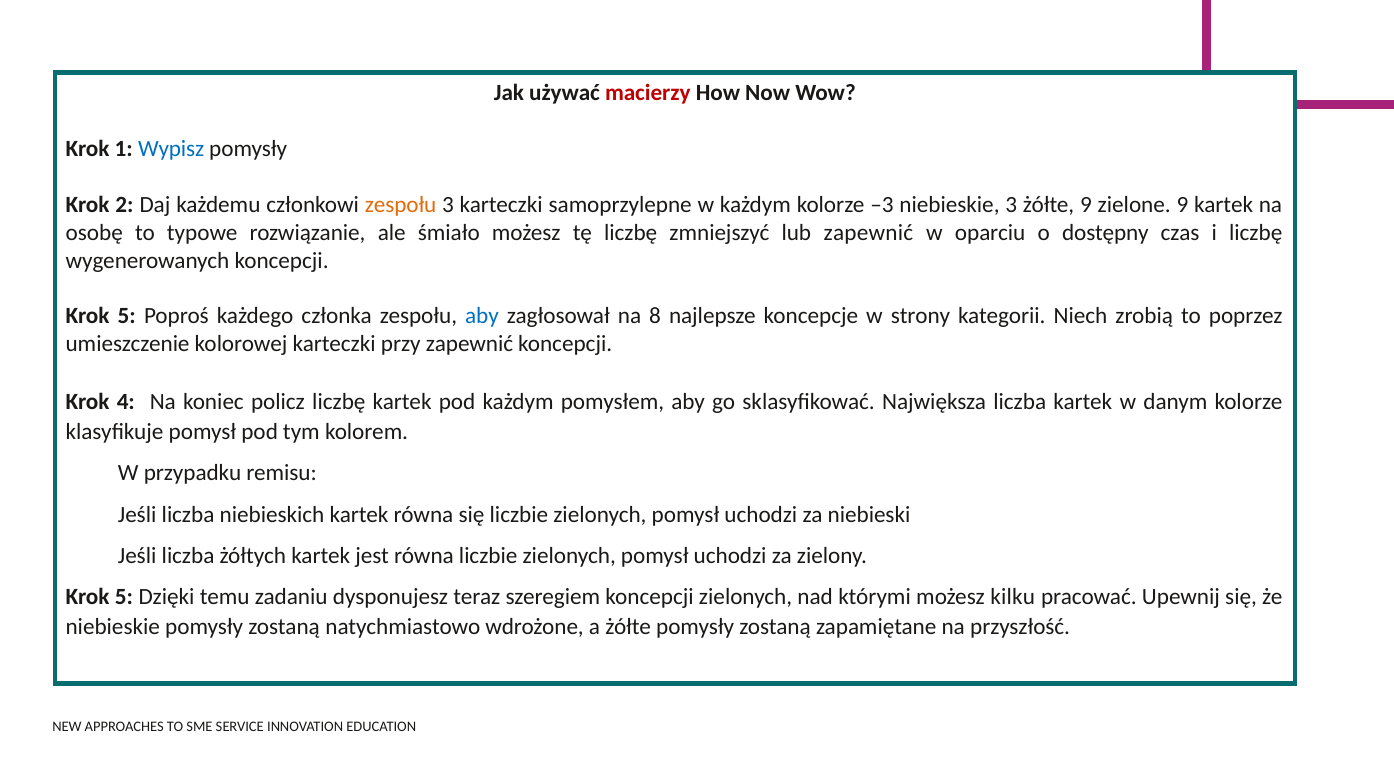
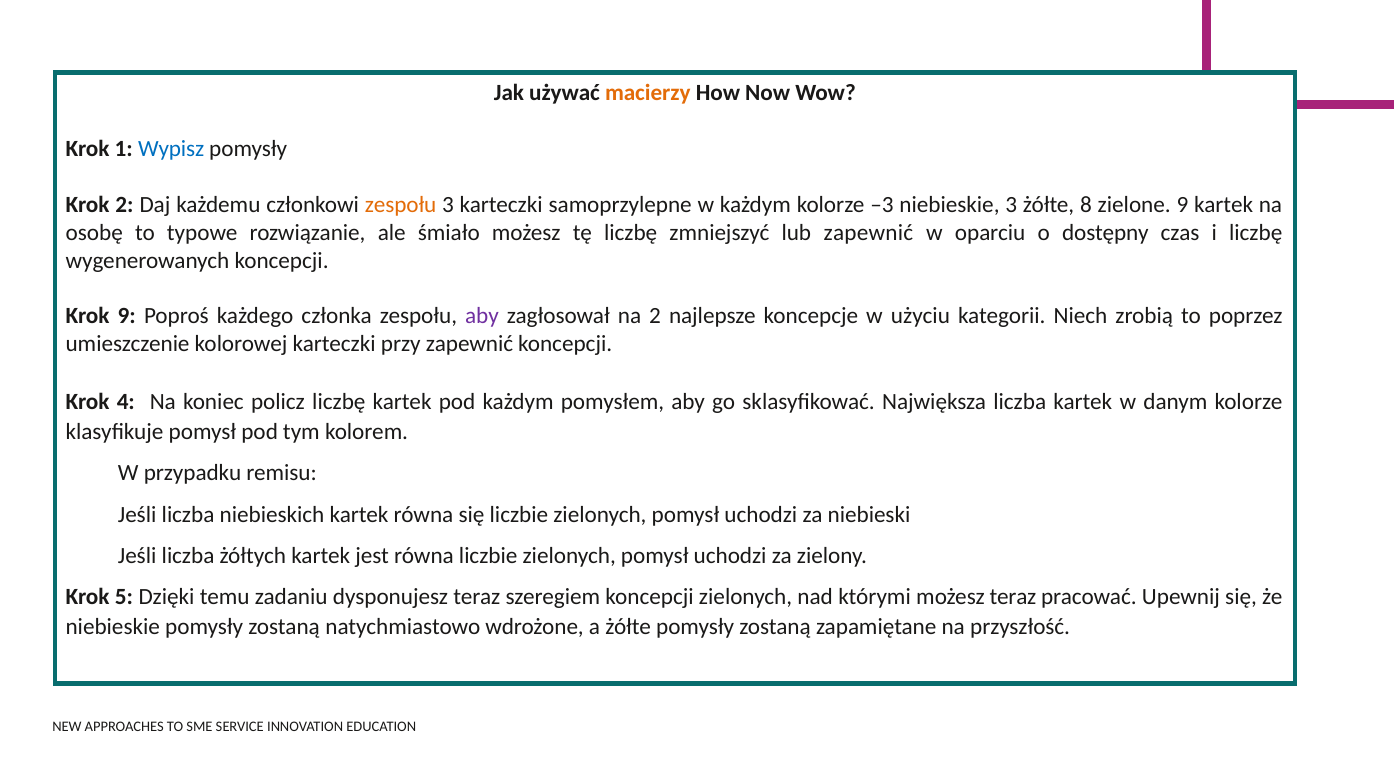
macierzy colour: red -> orange (648, 93)
żółte 9: 9 -> 8 (1086, 205)
5: 5 -> 9 (127, 316)
aby colour: blue -> purple (482, 316)
na 8: 8 -> 2 (655, 316)
strony: strony -> użyciu (920, 316)
możesz kilku: kilku -> teraz (1013, 597)
